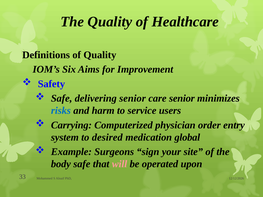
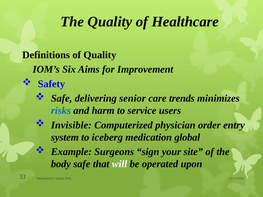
care senior: senior -> trends (182, 98)
Carrying: Carrying -> Invisible (71, 125)
desired: desired -> iceberg (107, 137)
will colour: pink -> white (120, 164)
